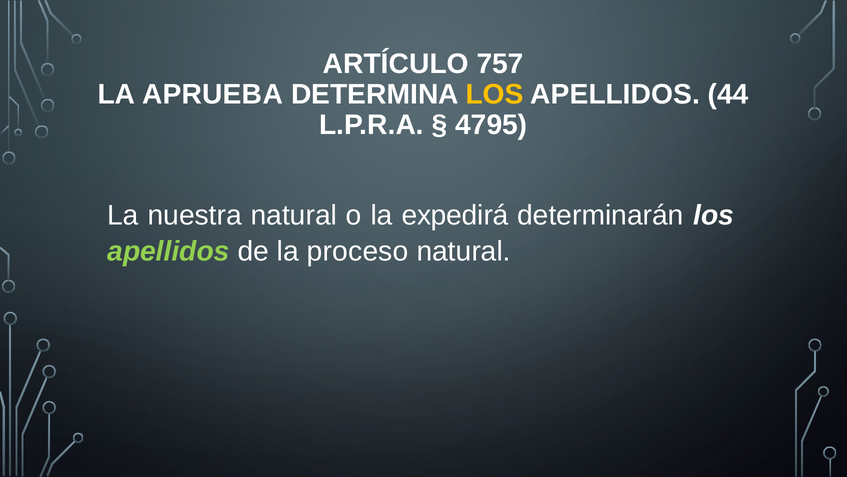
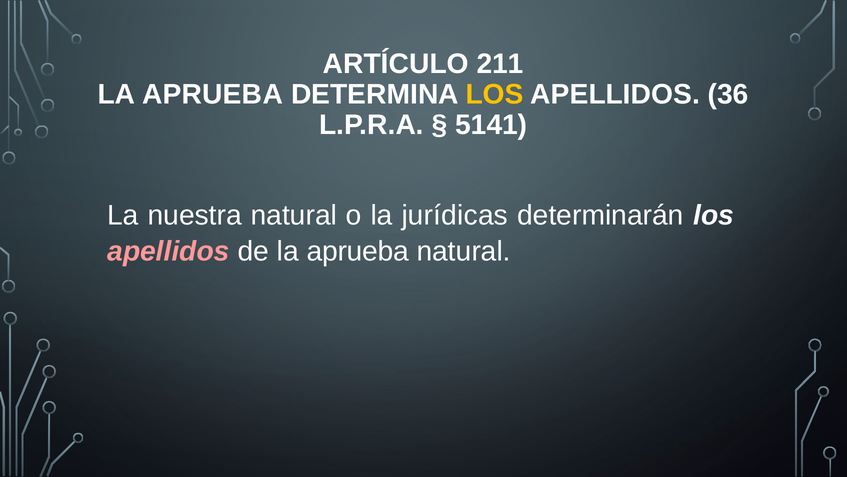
757: 757 -> 211 (500, 64)
44: 44 -> 36 (728, 94)
4795: 4795 -> 5141 (491, 125)
expedirá: expedirá -> jurídicas (455, 215)
apellidos colour: light green -> pink (168, 251)
de la proceso: proceso -> aprueba (358, 251)
